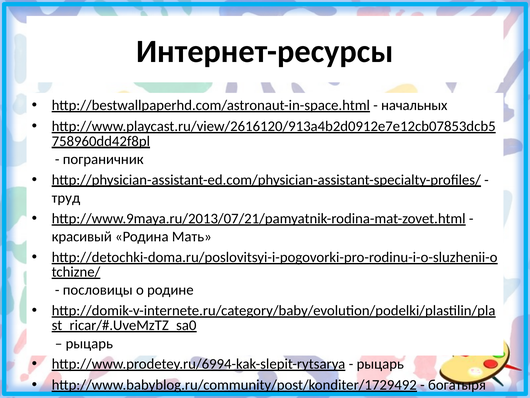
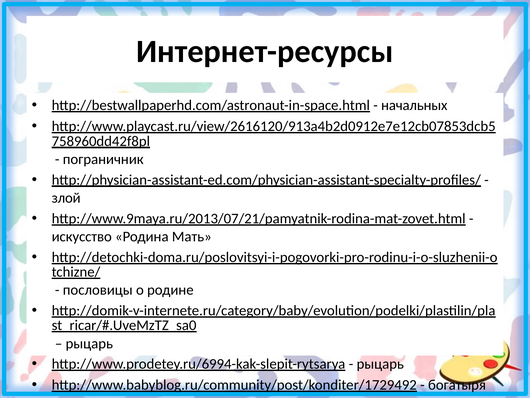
труд: труд -> злой (66, 198)
красивый: красивый -> искусство (82, 236)
